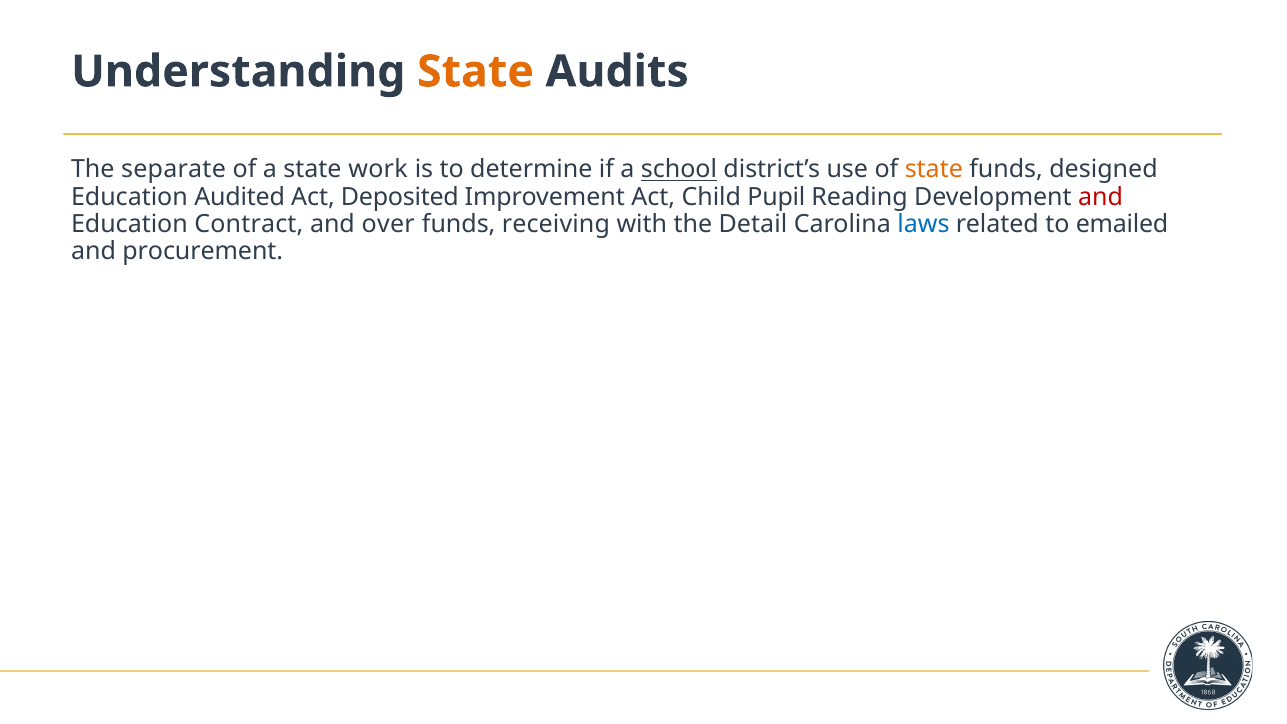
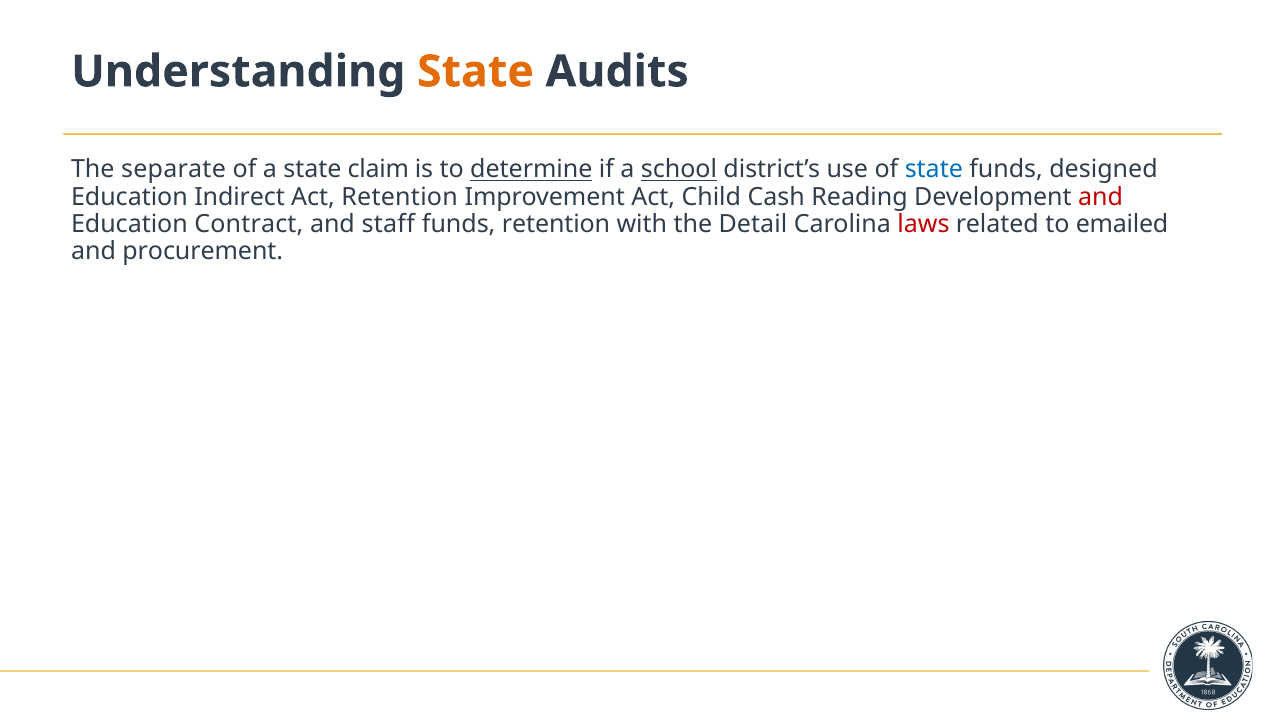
work: work -> claim (378, 170)
determine underline: none -> present (531, 170)
state colour: orange -> blue (934, 170)
Audited: Audited -> Indirect (240, 197)
Act Deposited: Deposited -> Retention (400, 197)
Pupil: Pupil -> Cash (776, 197)
over: over -> staff (388, 224)
funds receiving: receiving -> retention (556, 224)
laws colour: blue -> red (924, 224)
